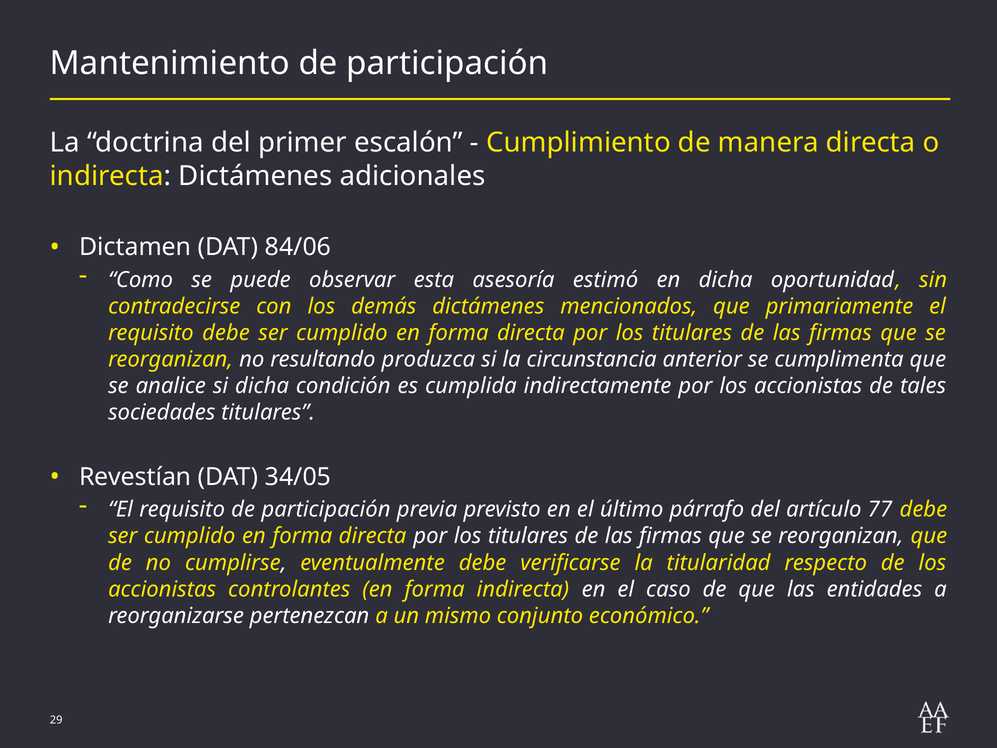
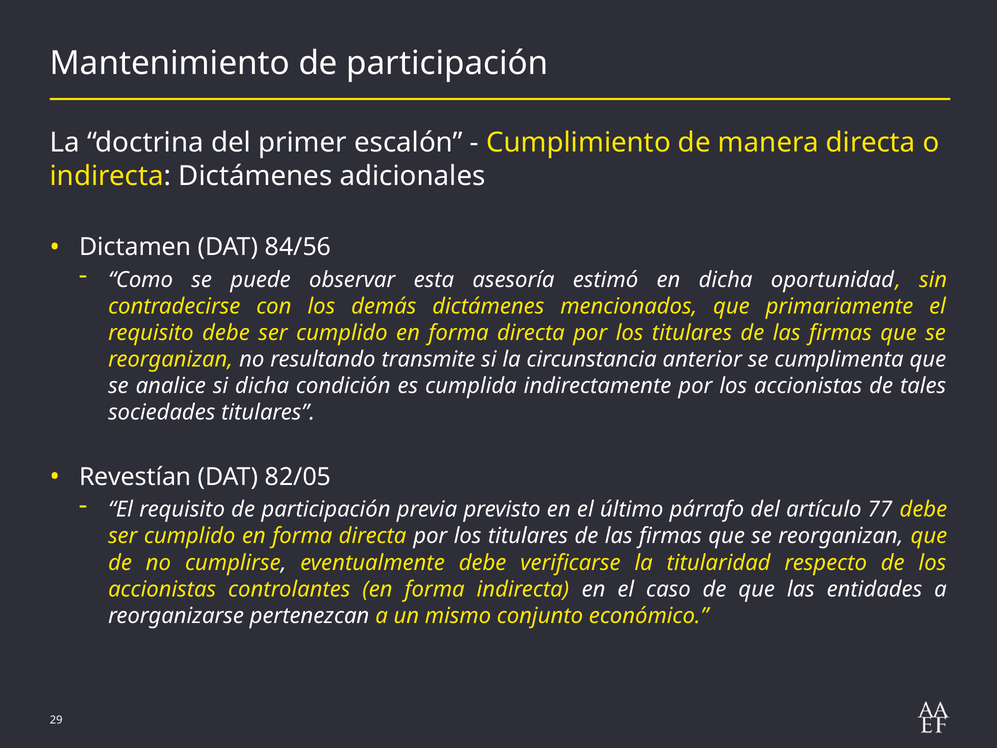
84/06: 84/06 -> 84/56 (298, 247)
produzca: produzca -> transmite (429, 359)
34/05: 34/05 -> 82/05 (298, 477)
